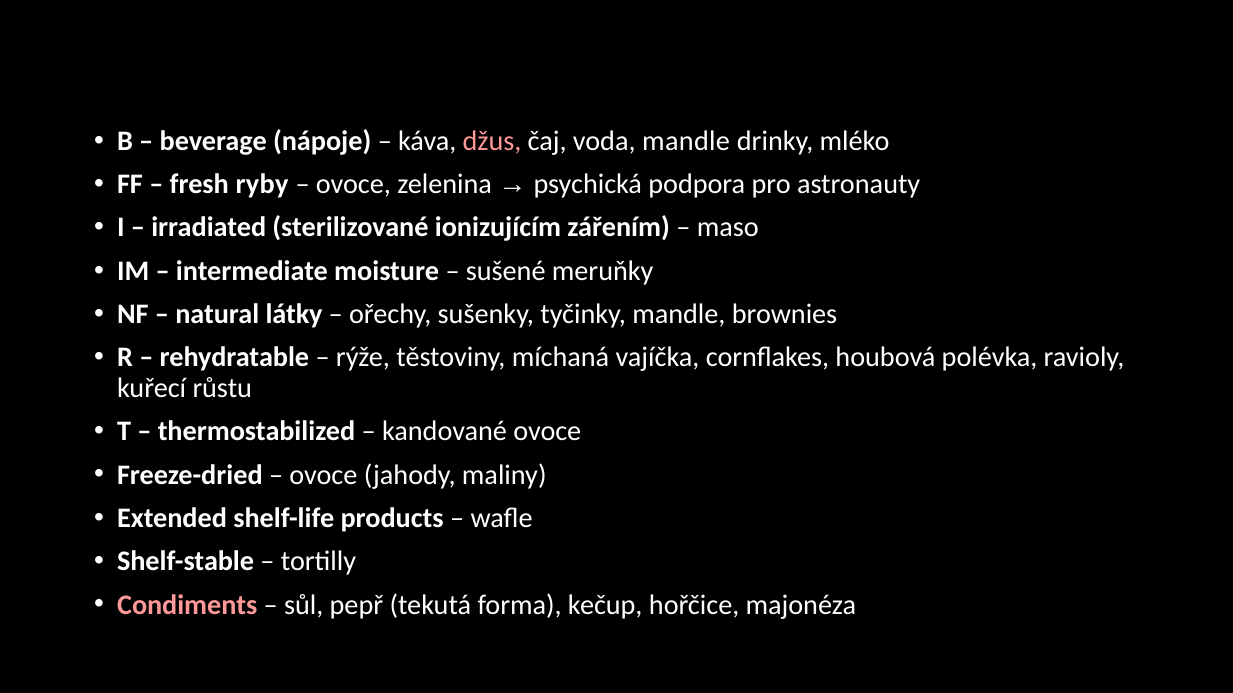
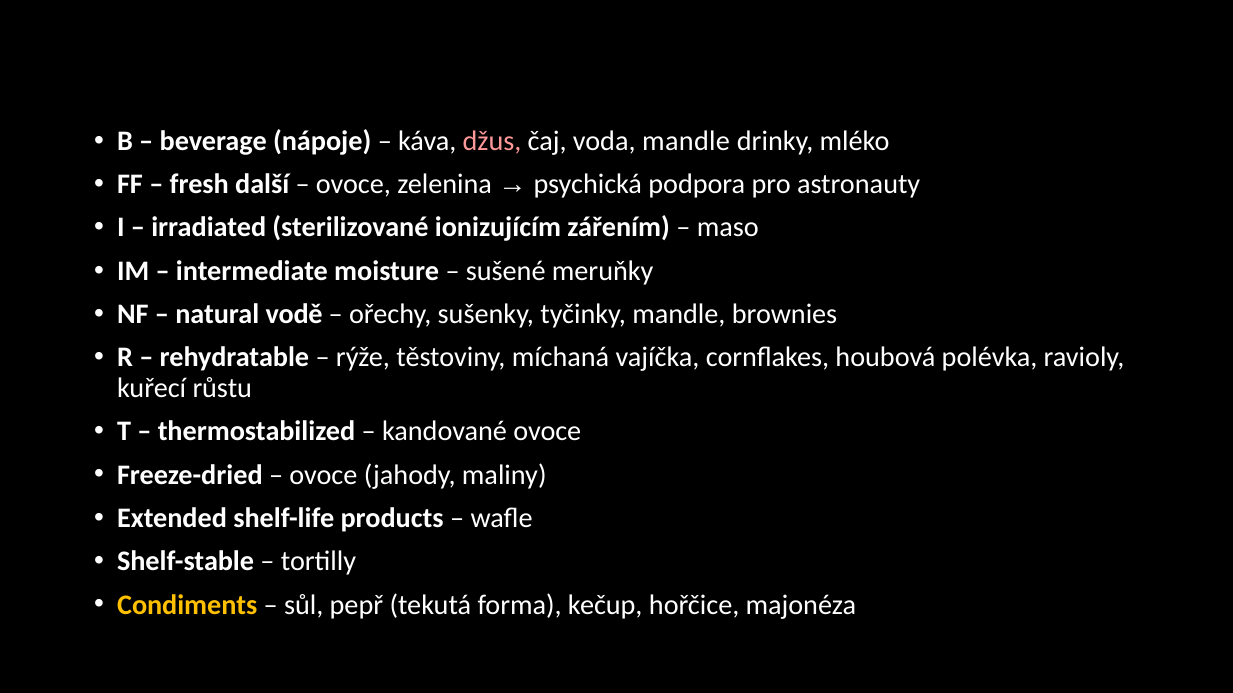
ryby: ryby -> další (262, 184)
látky: látky -> vodě (294, 315)
Condiments colour: pink -> yellow (187, 605)
